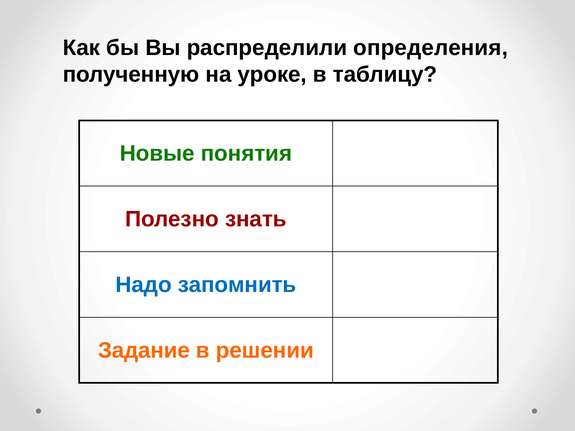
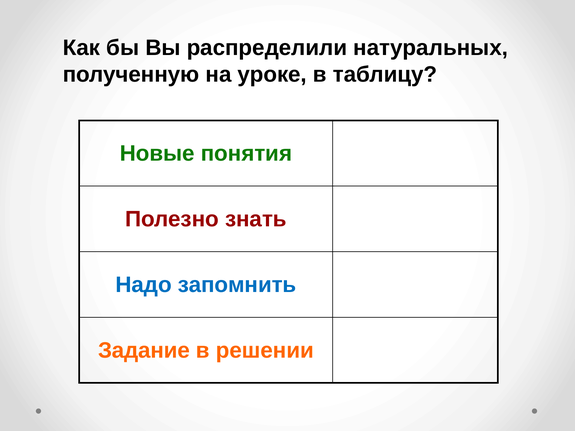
определения: определения -> натуральных (431, 48)
